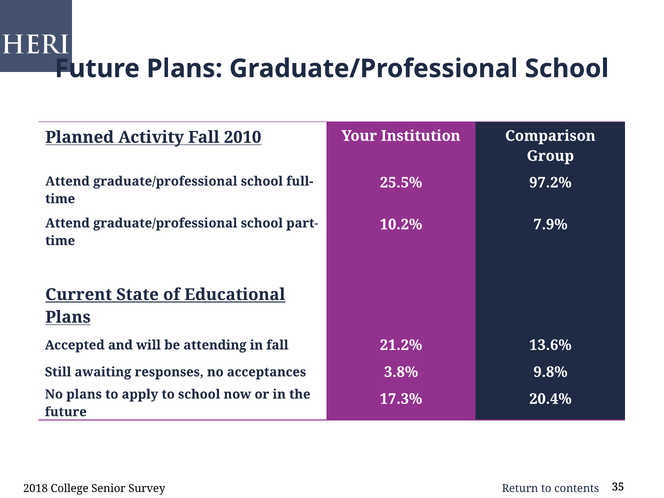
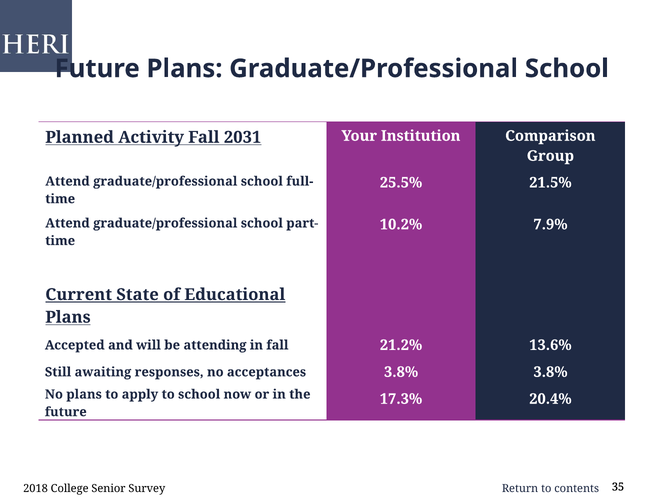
2010: 2010 -> 2031 (243, 137)
97.2%: 97.2% -> 21.5% (550, 183)
3.8% 9.8%: 9.8% -> 3.8% (550, 372)
